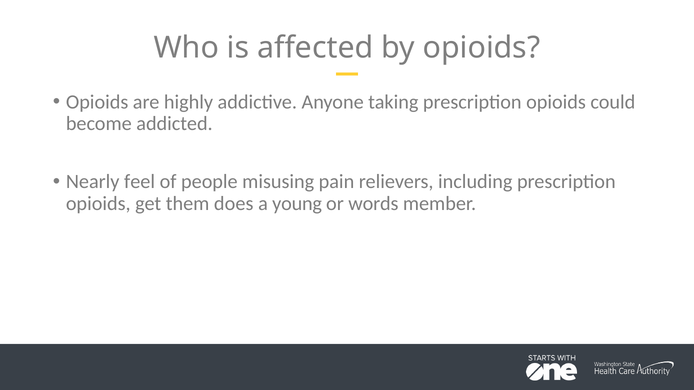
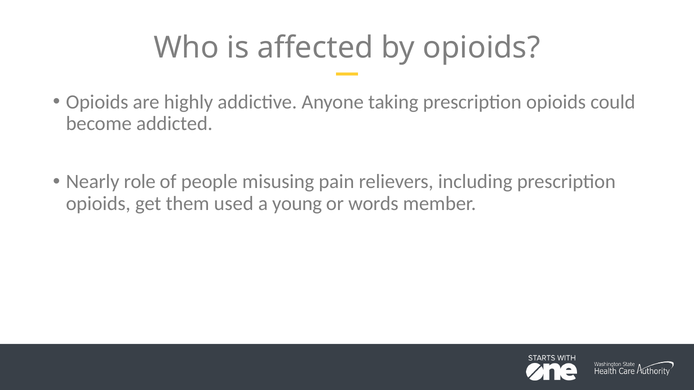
feel: feel -> role (140, 182)
does: does -> used (234, 204)
